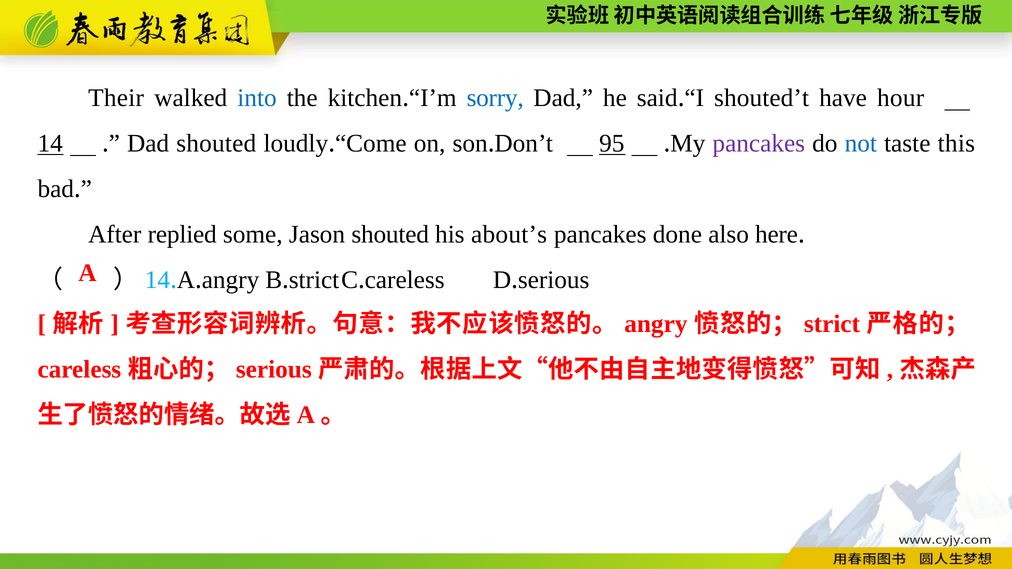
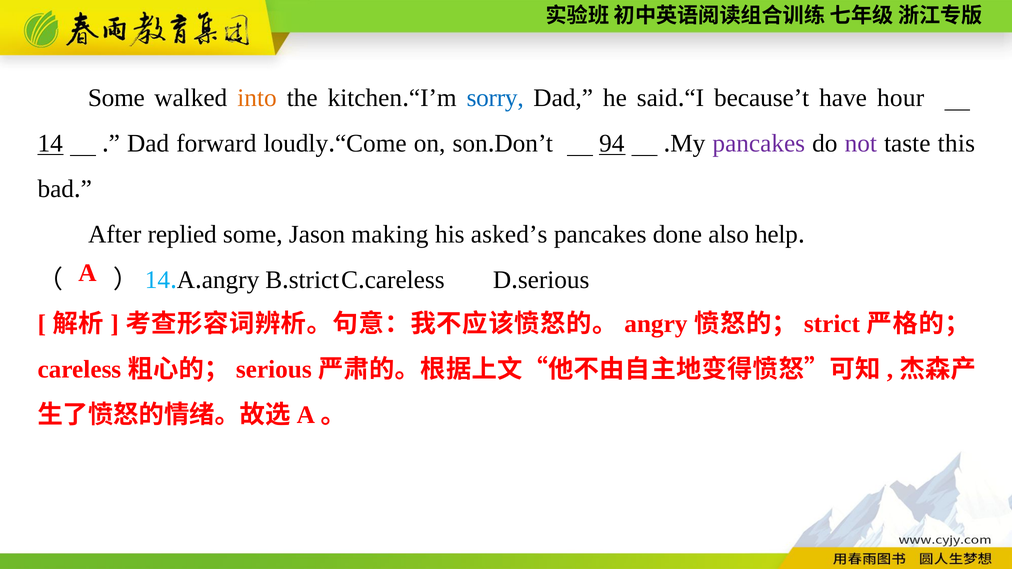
Their: Their -> Some (116, 98)
into colour: blue -> orange (257, 98)
shouted’t: shouted’t -> because’t (762, 98)
Dad shouted: shouted -> forward (216, 143)
95: 95 -> 94 (612, 143)
not colour: blue -> purple (861, 143)
Jason shouted: shouted -> making (390, 235)
about’s: about’s -> asked’s (509, 235)
here: here -> help (776, 235)
